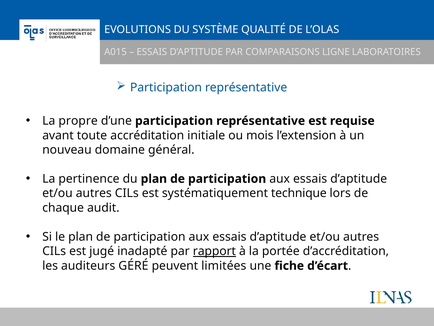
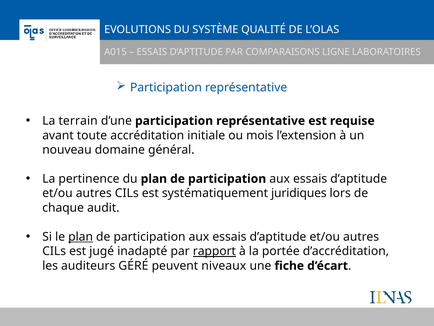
propre: propre -> terrain (78, 121)
technique: technique -> juridiques (299, 193)
plan underline: none -> present (81, 236)
limitées: limitées -> niveaux (224, 265)
